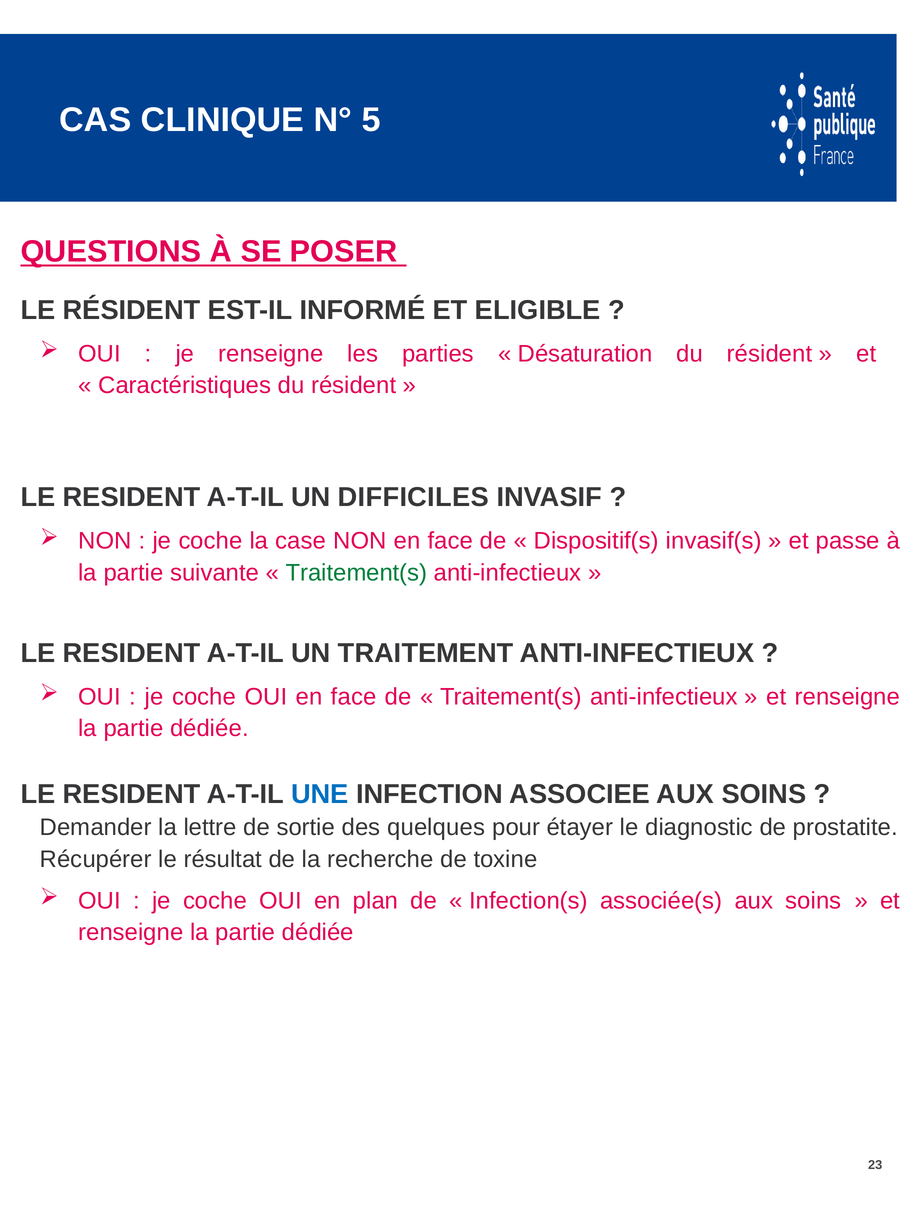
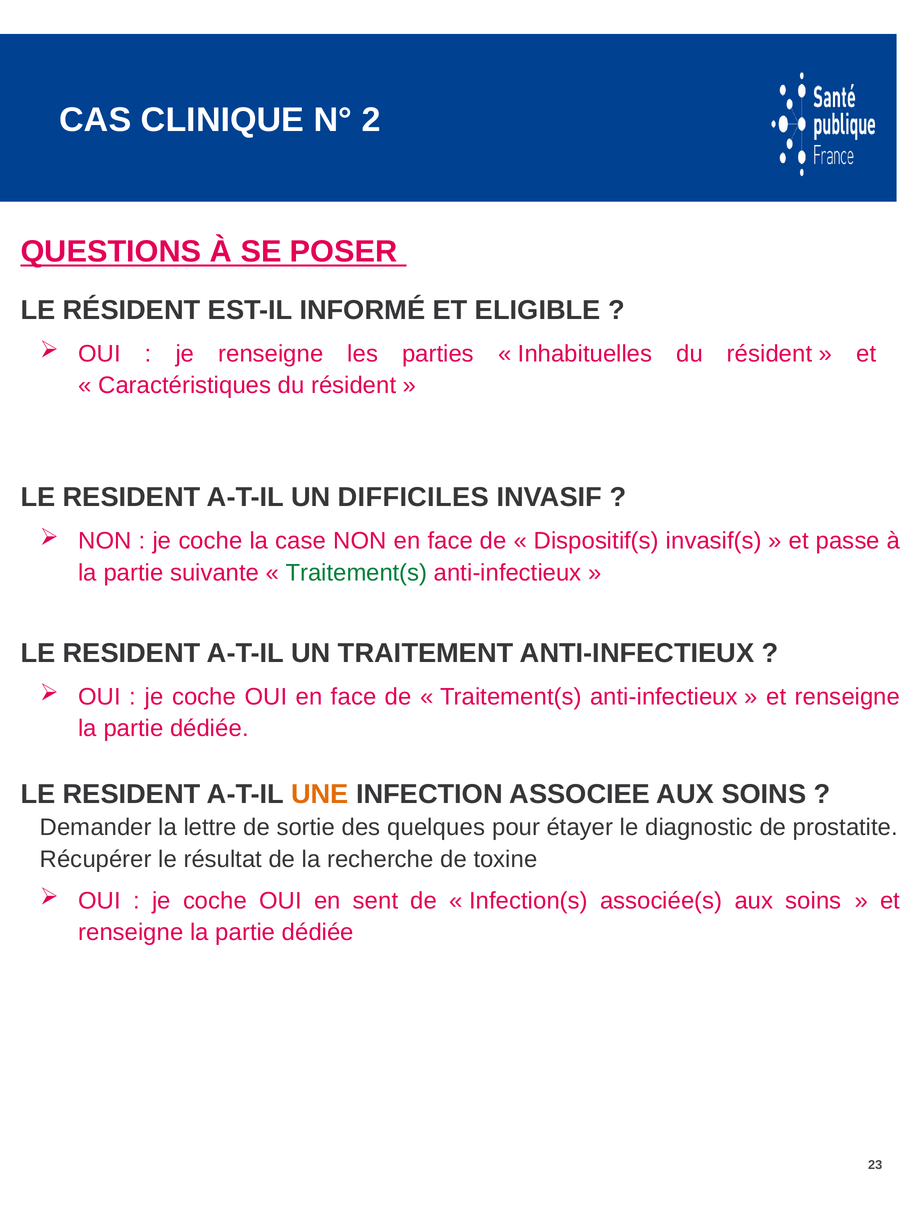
5: 5 -> 2 (371, 120)
Désaturation: Désaturation -> Inhabituelles (585, 354)
UNE colour: blue -> orange (320, 794)
plan: plan -> sent (376, 901)
